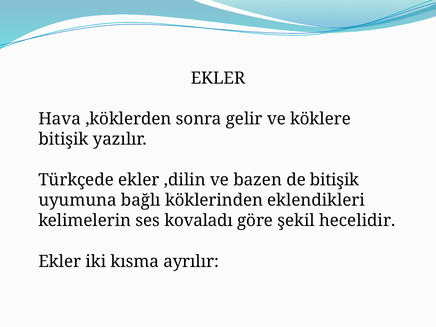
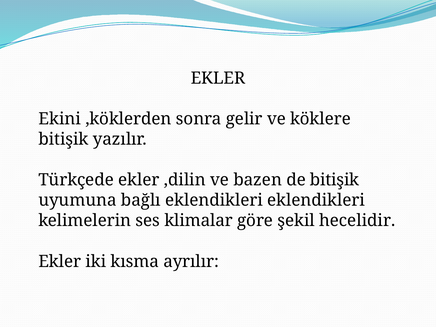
Hava: Hava -> Ekini (60, 119)
bağlı köklerinden: köklerinden -> eklendikleri (214, 200)
kovaladı: kovaladı -> klimalar (199, 221)
